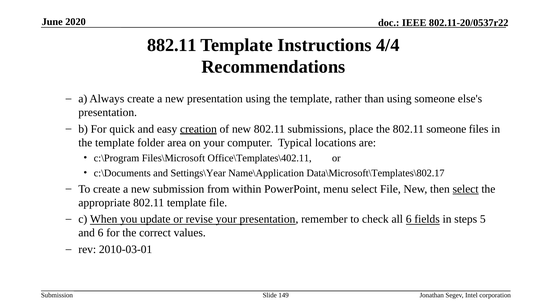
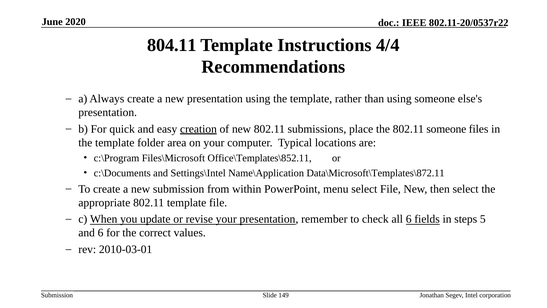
882.11: 882.11 -> 804.11 (172, 45)
Office\Templates\402.11: Office\Templates\402.11 -> Office\Templates\852.11 (260, 158)
Settings\Year: Settings\Year -> Settings\Intel (198, 173)
Data\Microsoft\Templates\802.17: Data\Microsoft\Templates\802.17 -> Data\Microsoft\Templates\872.11 (376, 173)
select underline: present -> none (466, 189)
